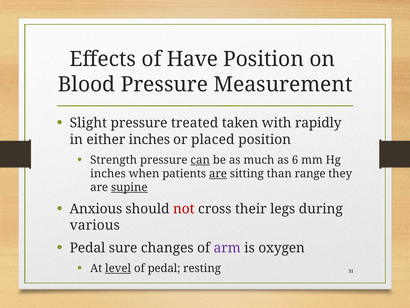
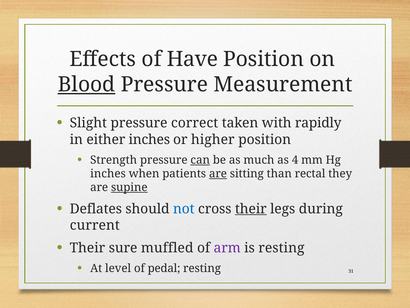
Blood underline: none -> present (86, 84)
treated: treated -> correct (195, 123)
placed: placed -> higher (213, 139)
6: 6 -> 4 (295, 160)
range: range -> rectal (310, 174)
Anxious: Anxious -> Deflates (96, 209)
not colour: red -> blue (184, 209)
their underline: none -> present (251, 209)
various: various -> current (95, 225)
Pedal: Pedal -> Their (87, 247)
changes: changes -> muffled (167, 247)
is oxygen: oxygen -> resting (281, 247)
level underline: present -> none (118, 268)
